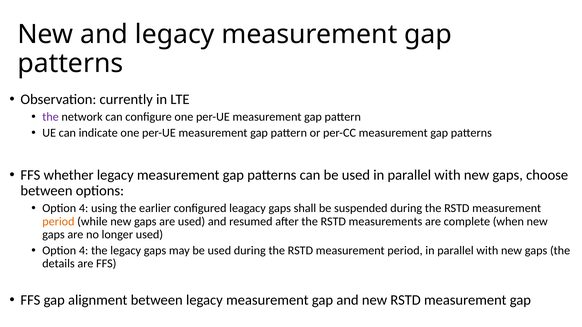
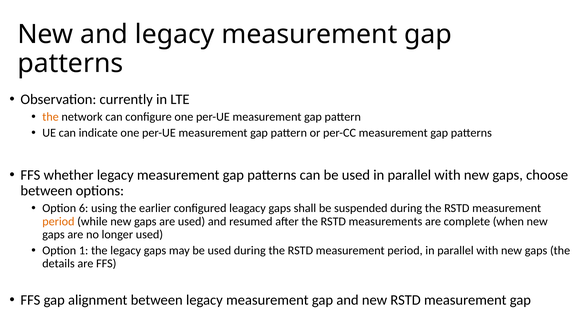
the colour: purple -> orange (51, 117)
4: 4 -> 6 (84, 209)
4: 4 -> 1 (84, 251)
